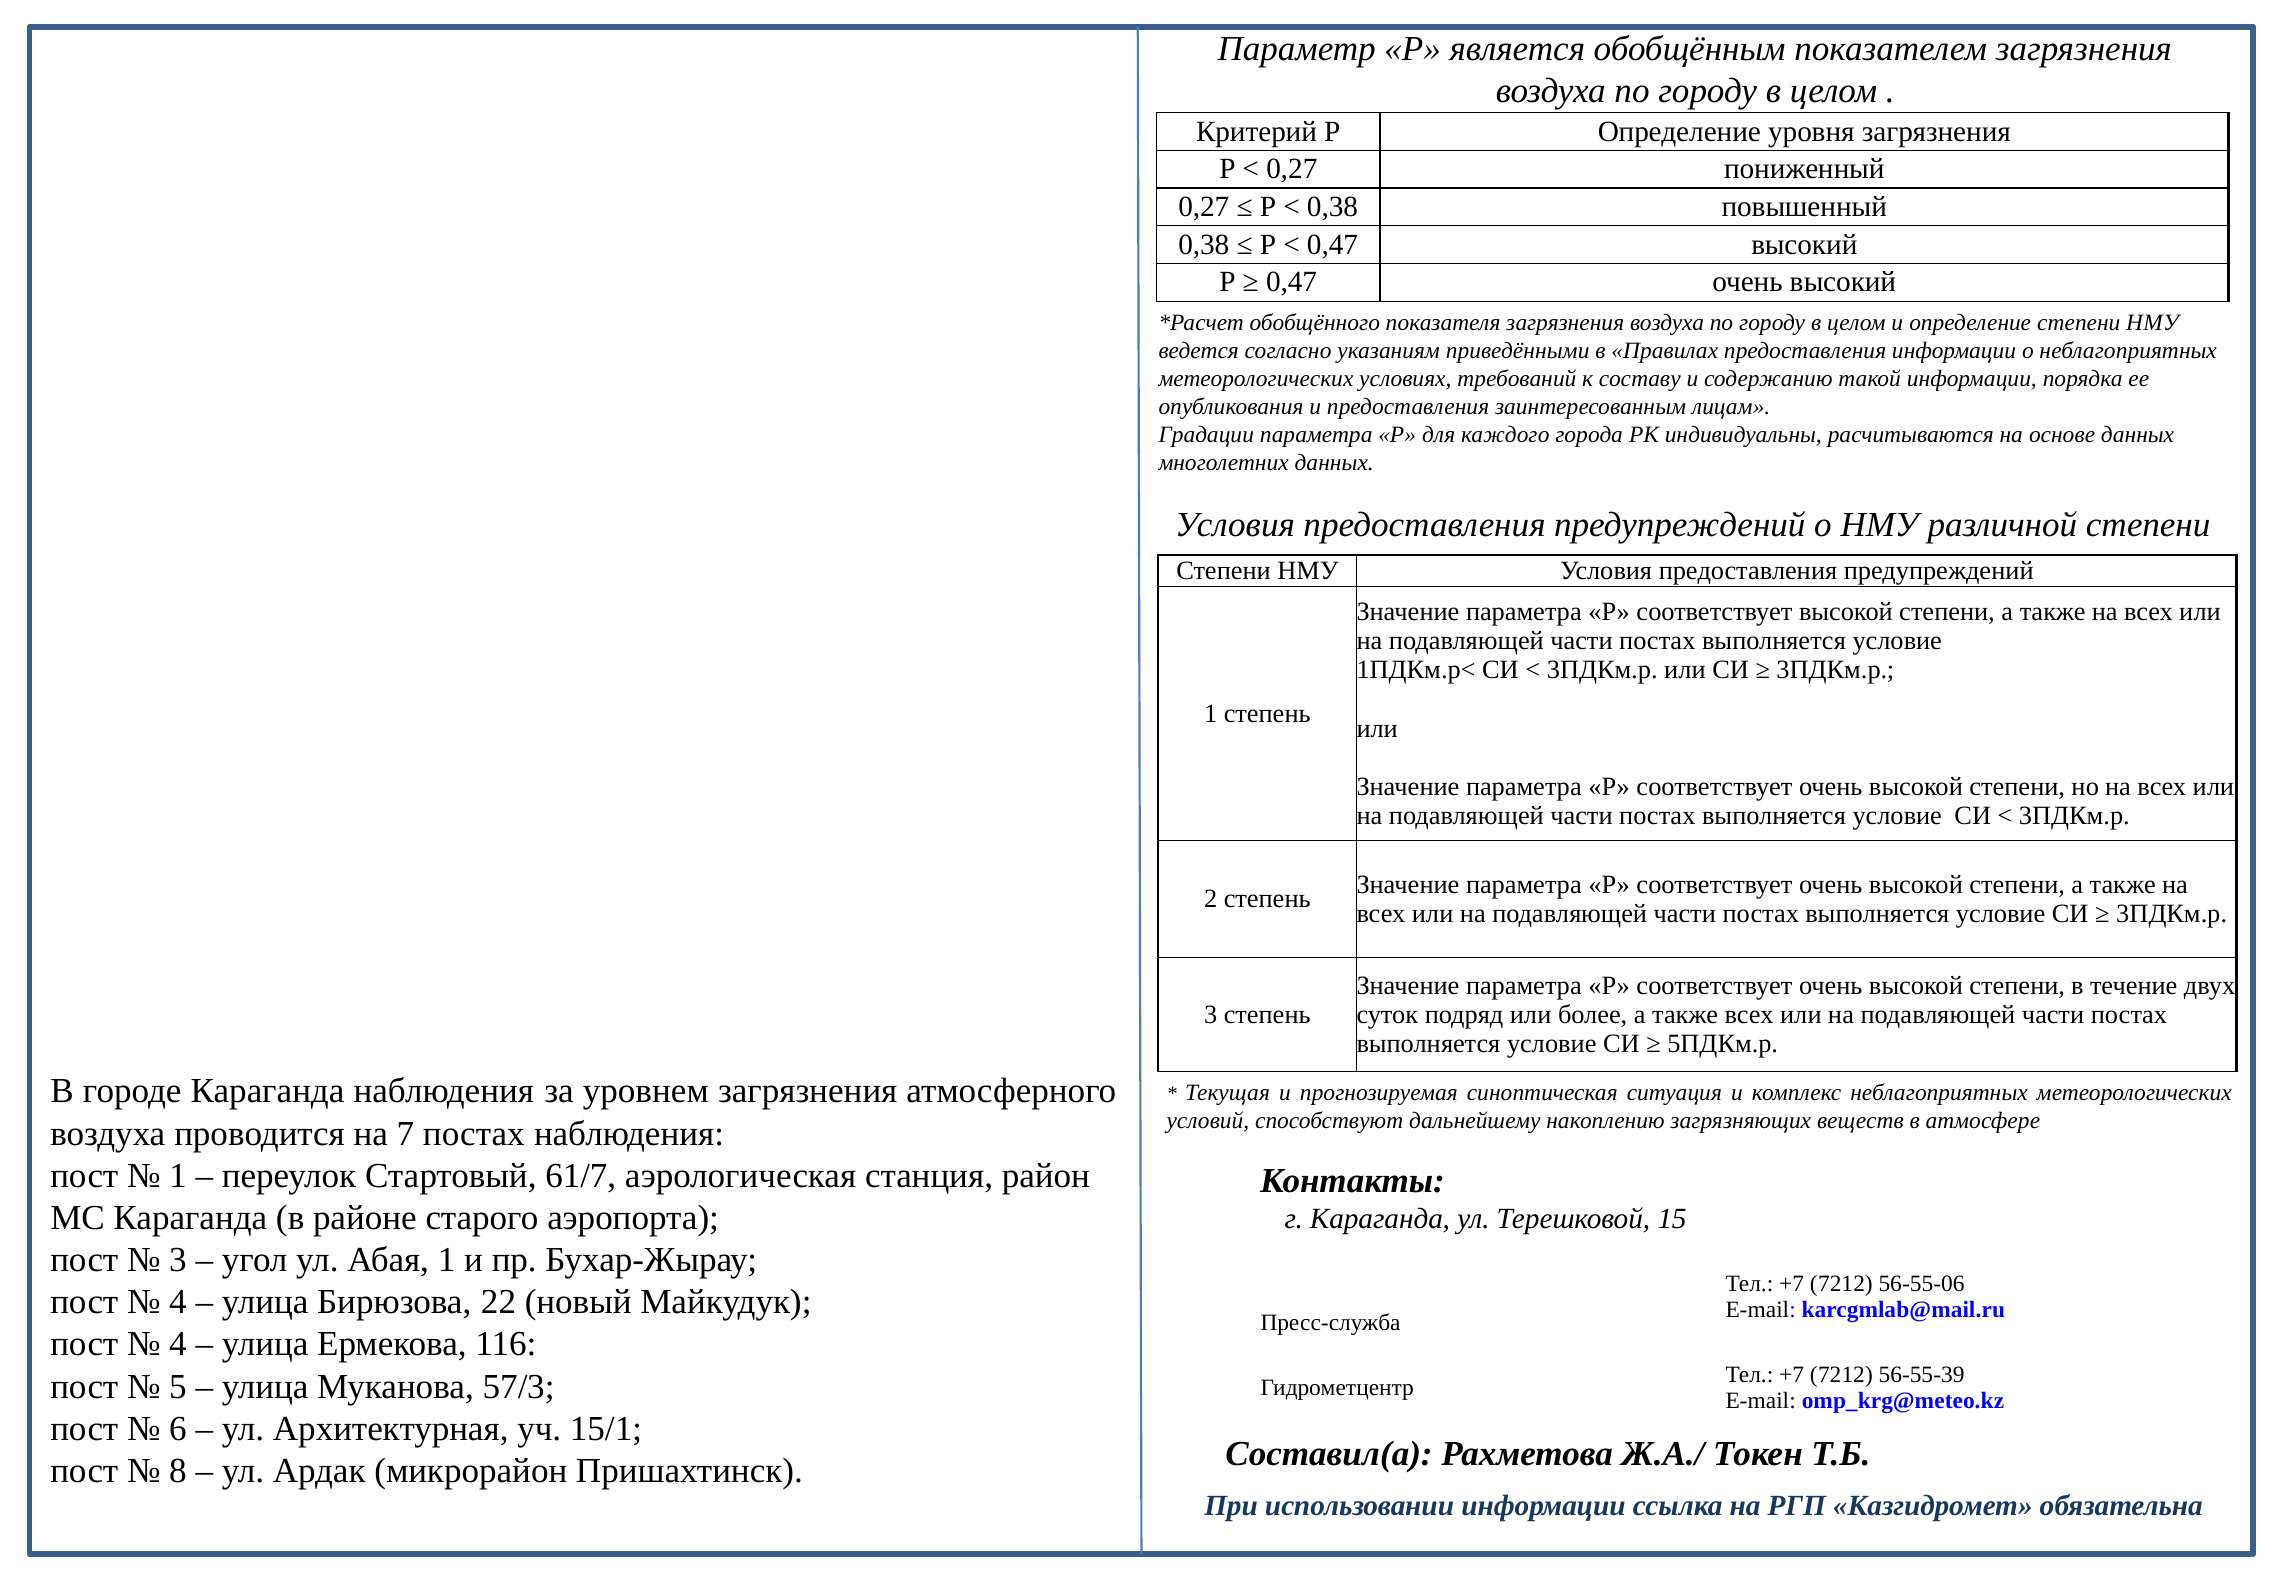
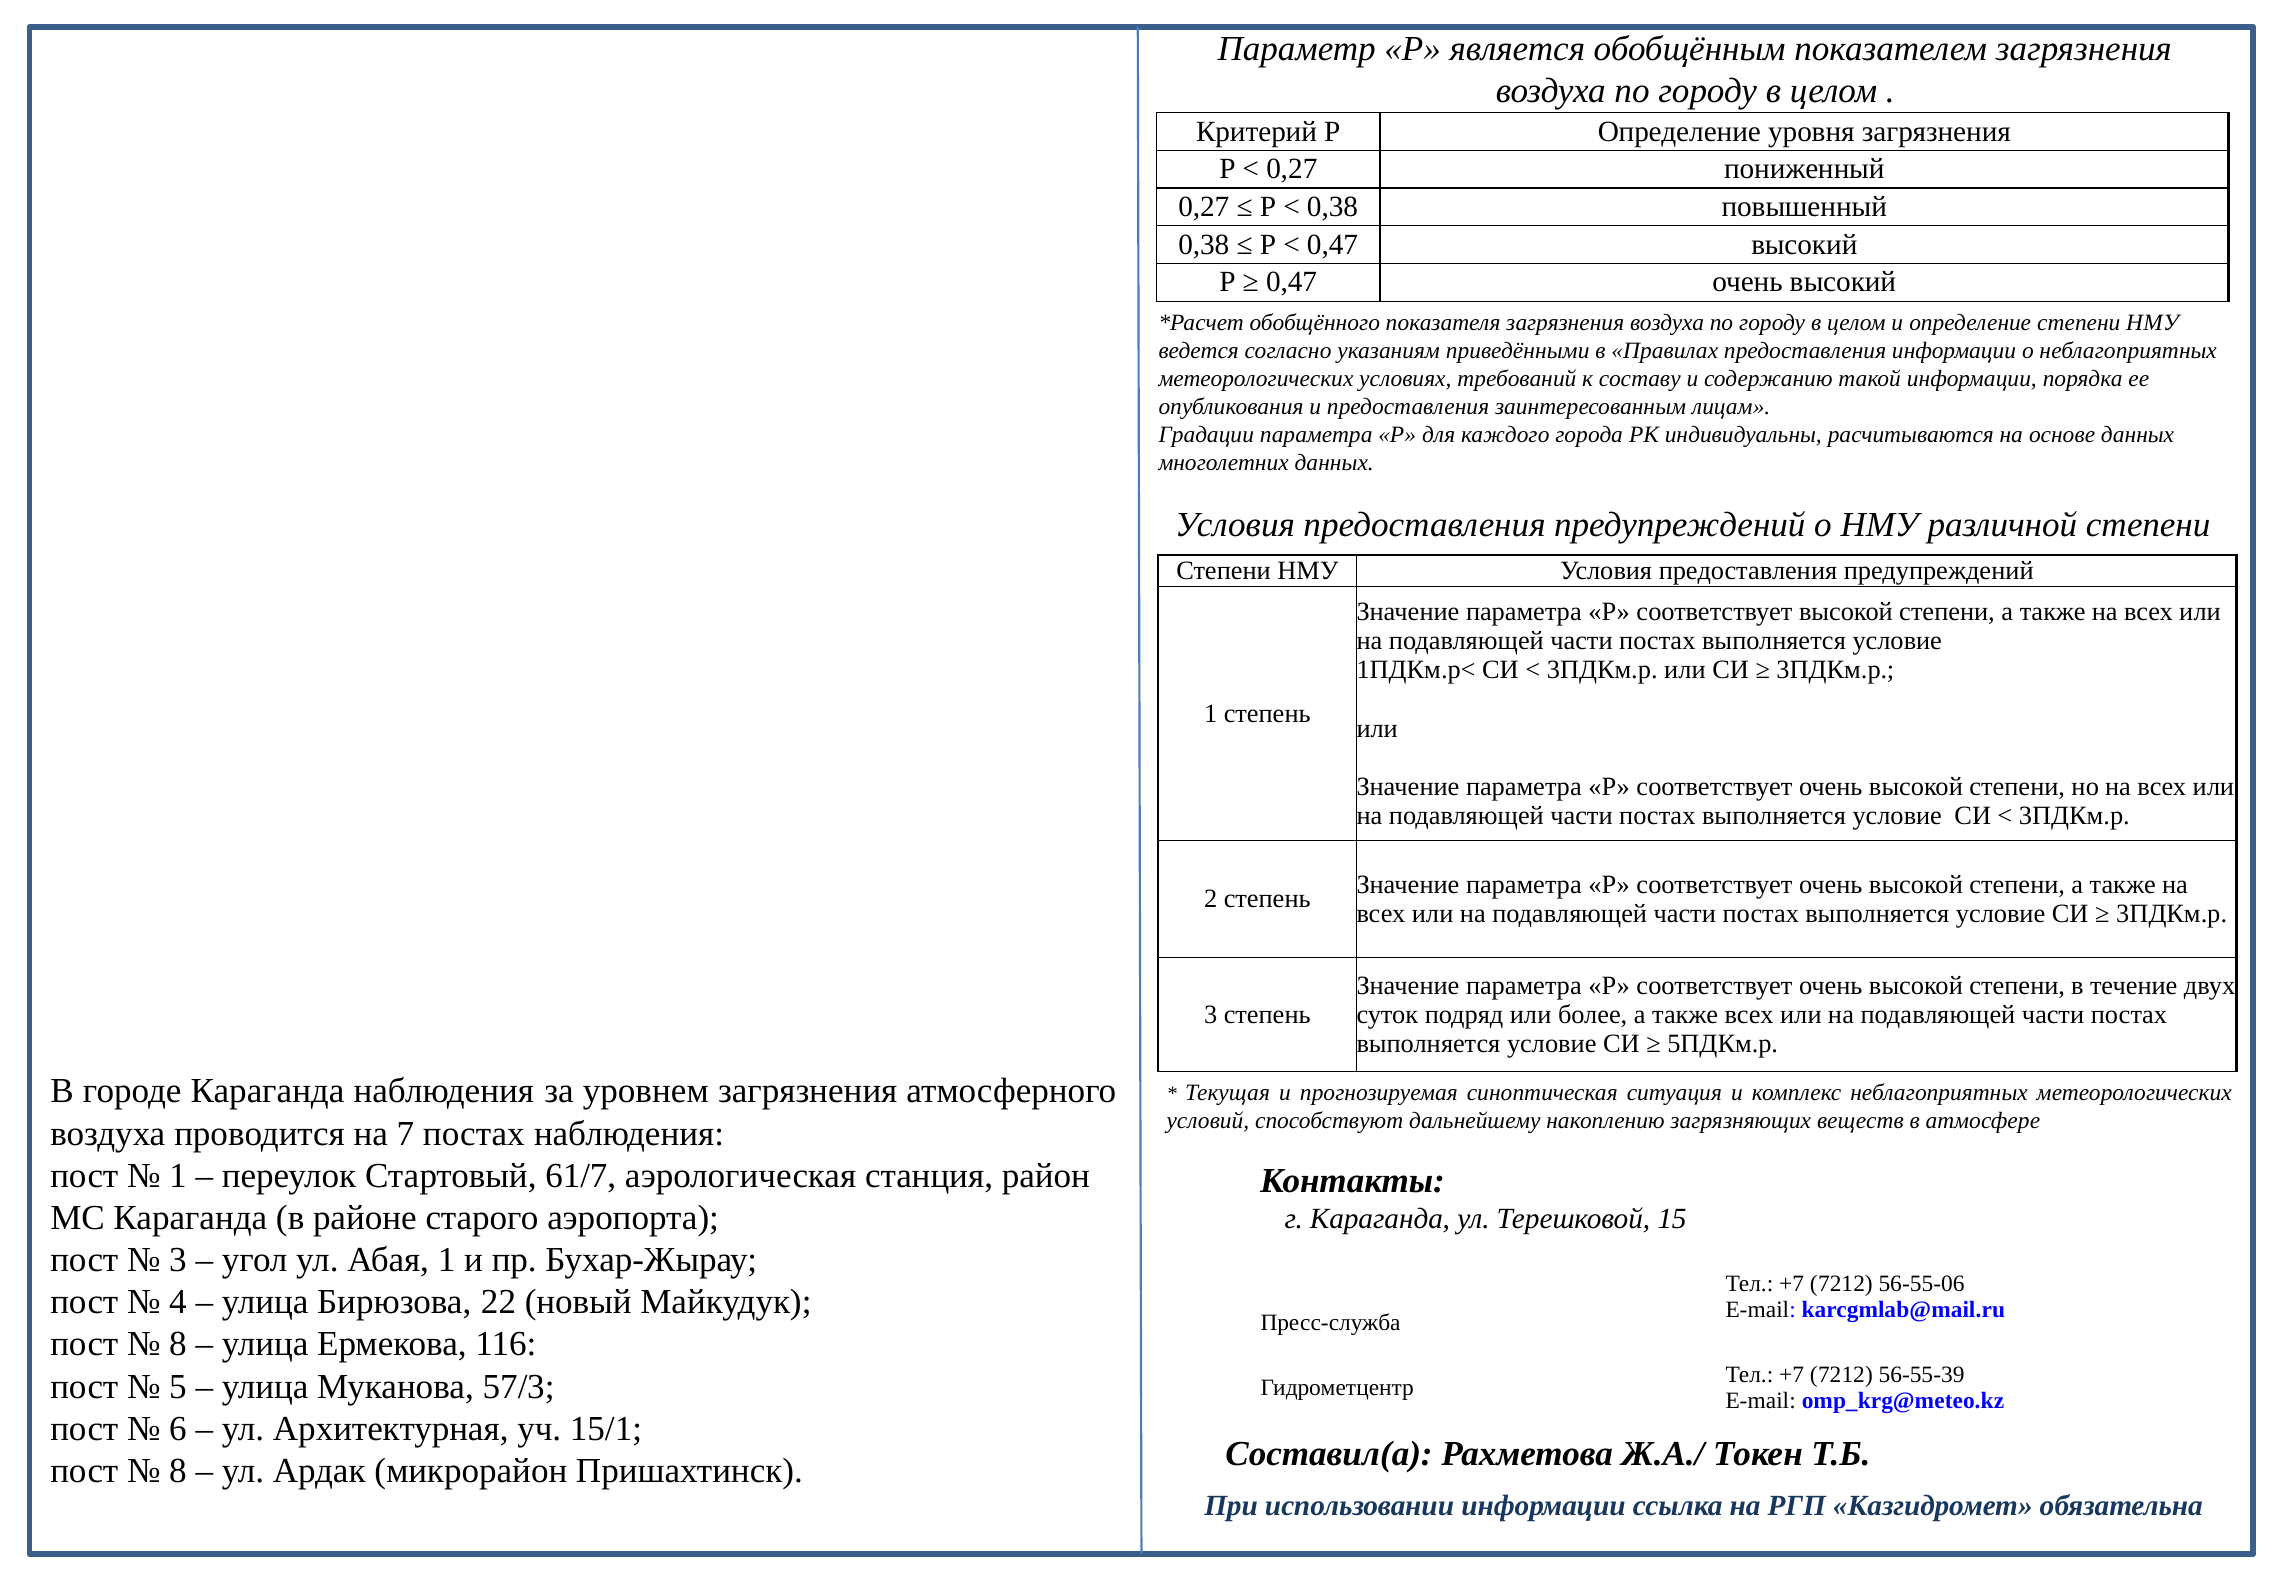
4: 4 -> 8 (178, 1344)
